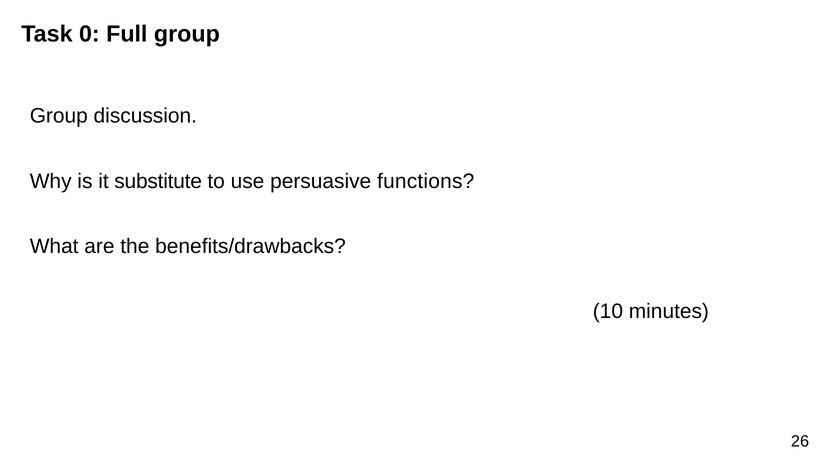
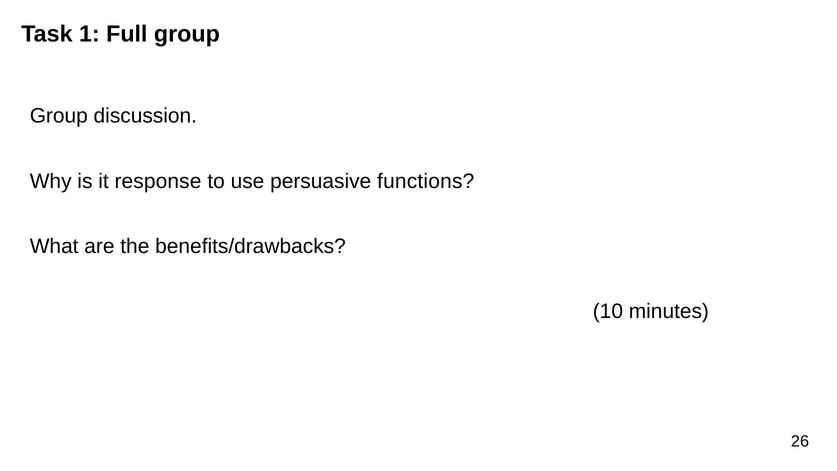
0: 0 -> 1 (89, 34)
substitute: substitute -> response (158, 181)
